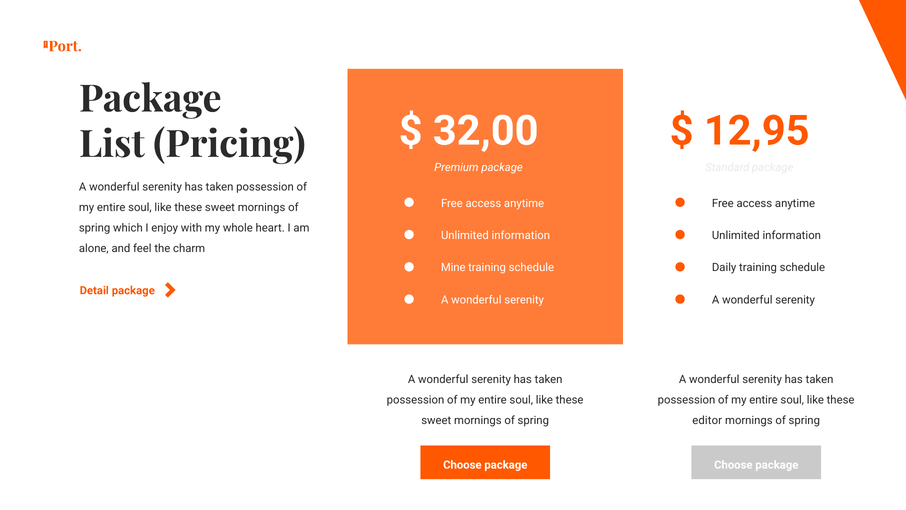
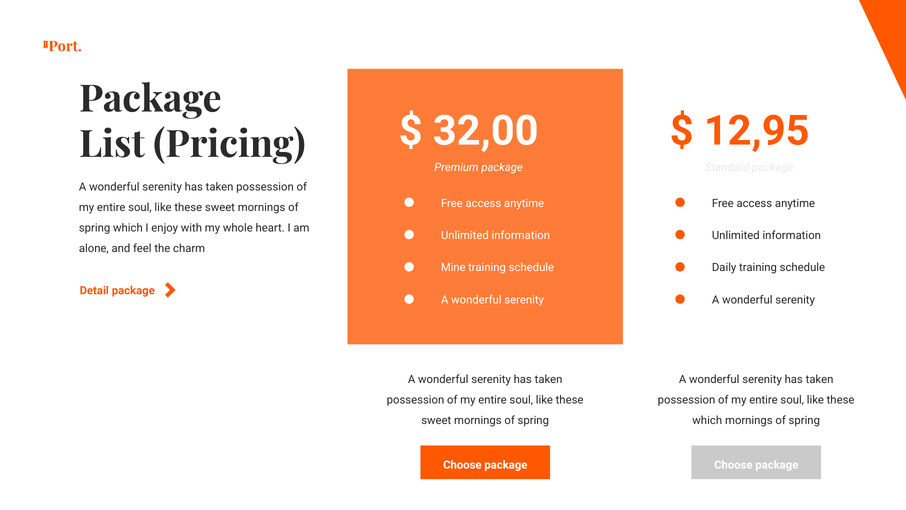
editor: editor -> which (707, 420)
